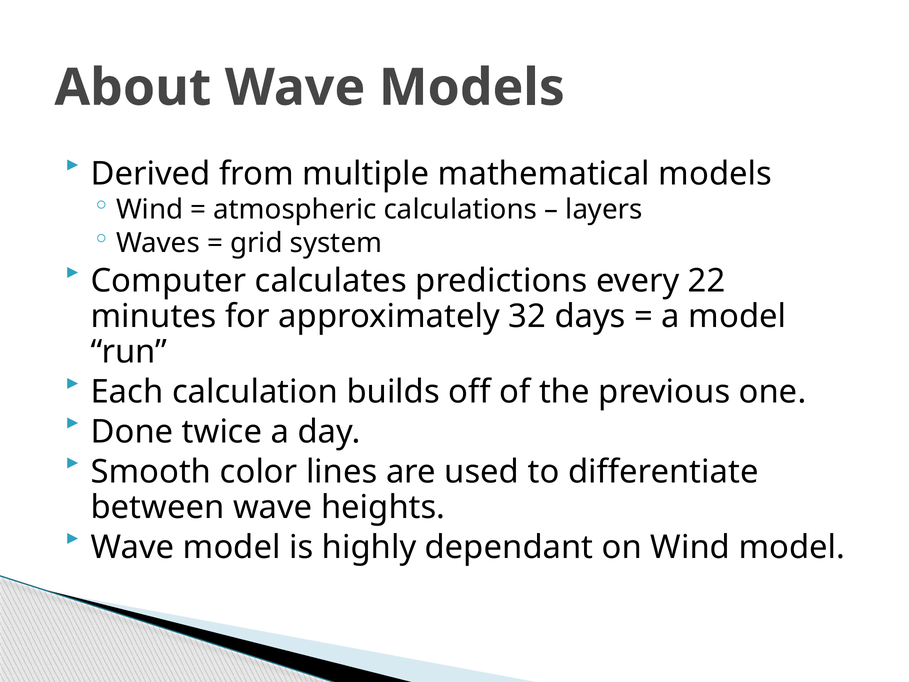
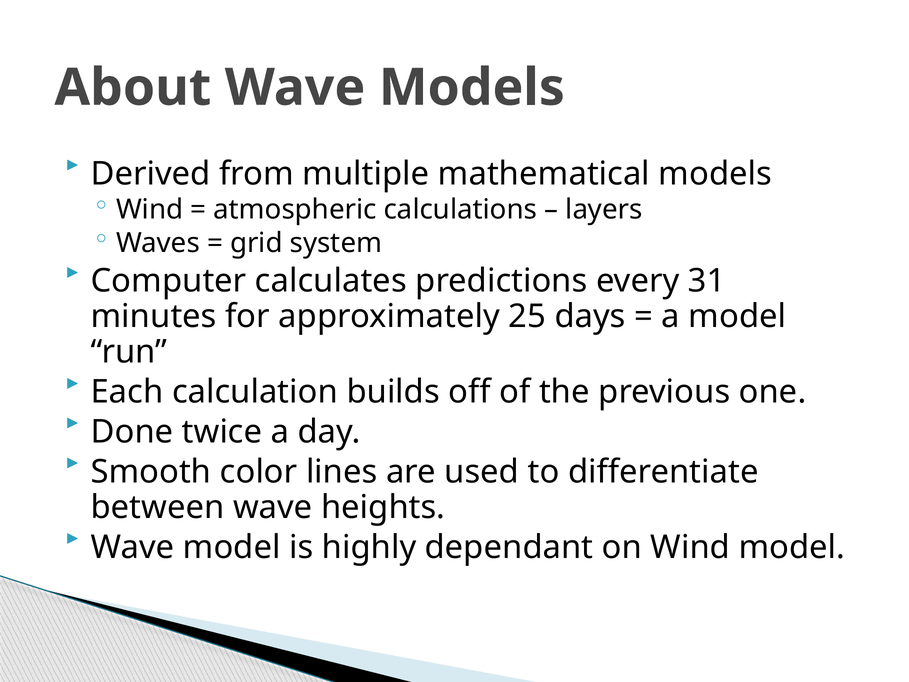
22: 22 -> 31 (707, 281)
32: 32 -> 25 (527, 316)
